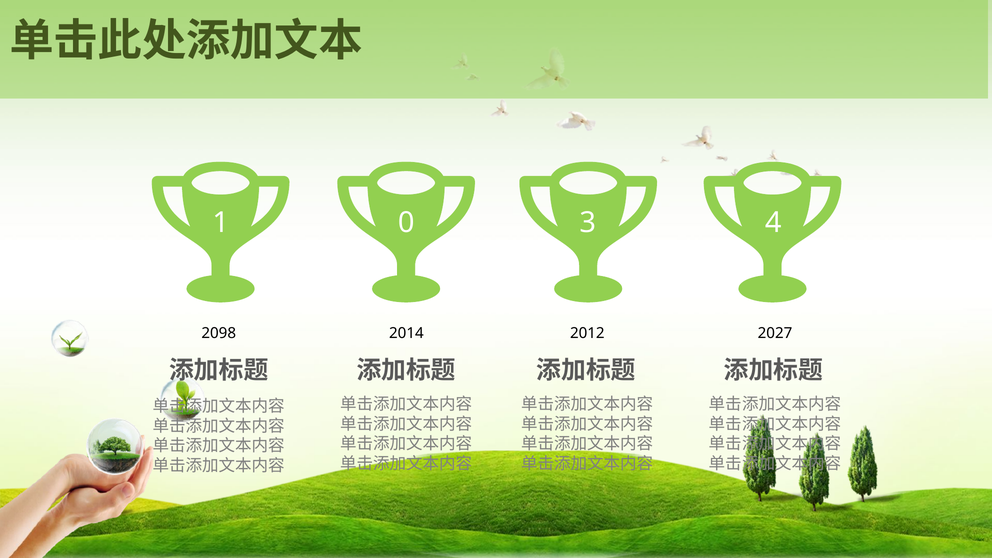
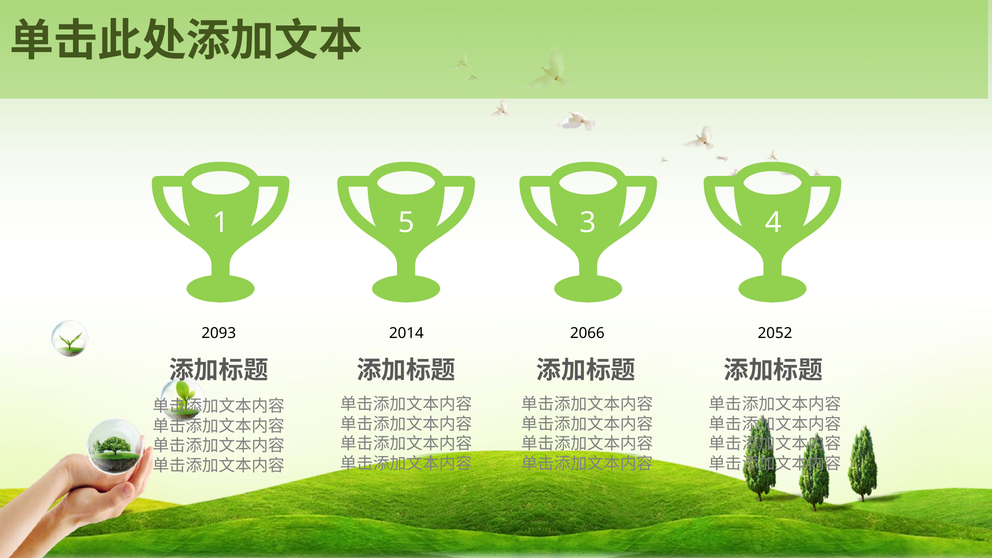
0: 0 -> 5 (406, 223)
2098: 2098 -> 2093 (219, 333)
2012: 2012 -> 2066 (587, 333)
2027: 2027 -> 2052 (775, 333)
